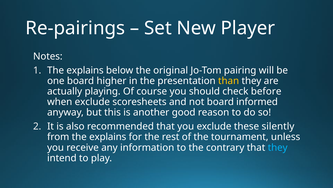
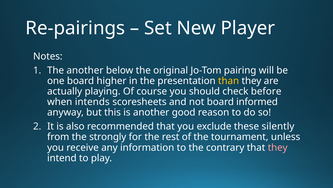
explains: explains -> another (85, 70)
when exclude: exclude -> intends (92, 102)
from the explains: explains -> strongly (108, 137)
they colour: light blue -> pink (278, 147)
